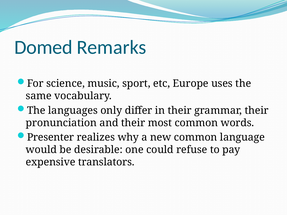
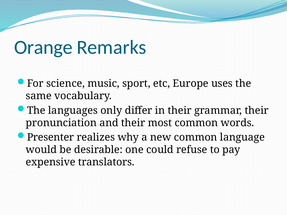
Domed: Domed -> Orange (43, 47)
